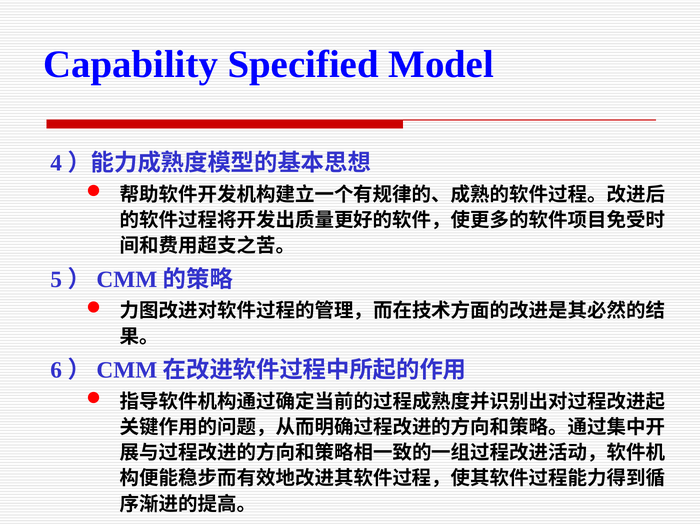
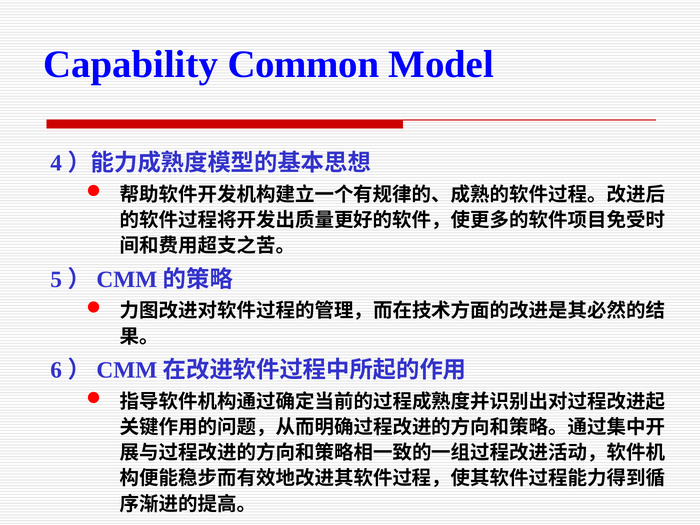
Specified: Specified -> Common (303, 64)
